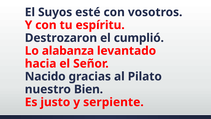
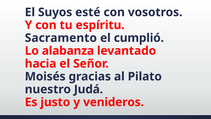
Destrozaron: Destrozaron -> Sacramento (61, 38)
Nacido: Nacido -> Moisés (45, 76)
Bien: Bien -> Judá (88, 89)
serpiente: serpiente -> venideros (114, 102)
